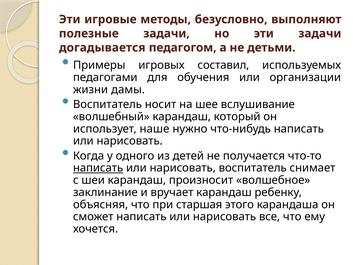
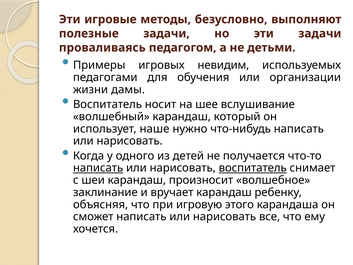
догадывается: догадывается -> проваливаясь (102, 48)
составил: составил -> невидим (223, 65)
воспитатель underline: none -> present (253, 168)
старшая: старшая -> игровую (199, 204)
